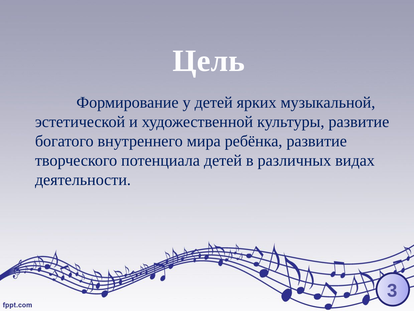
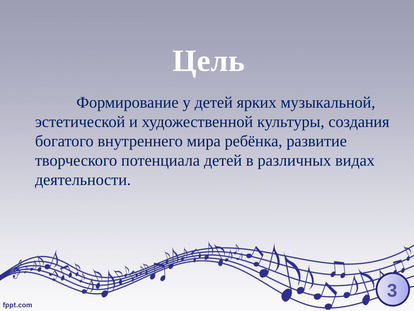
культуры развитие: развитие -> создания (359, 122)
